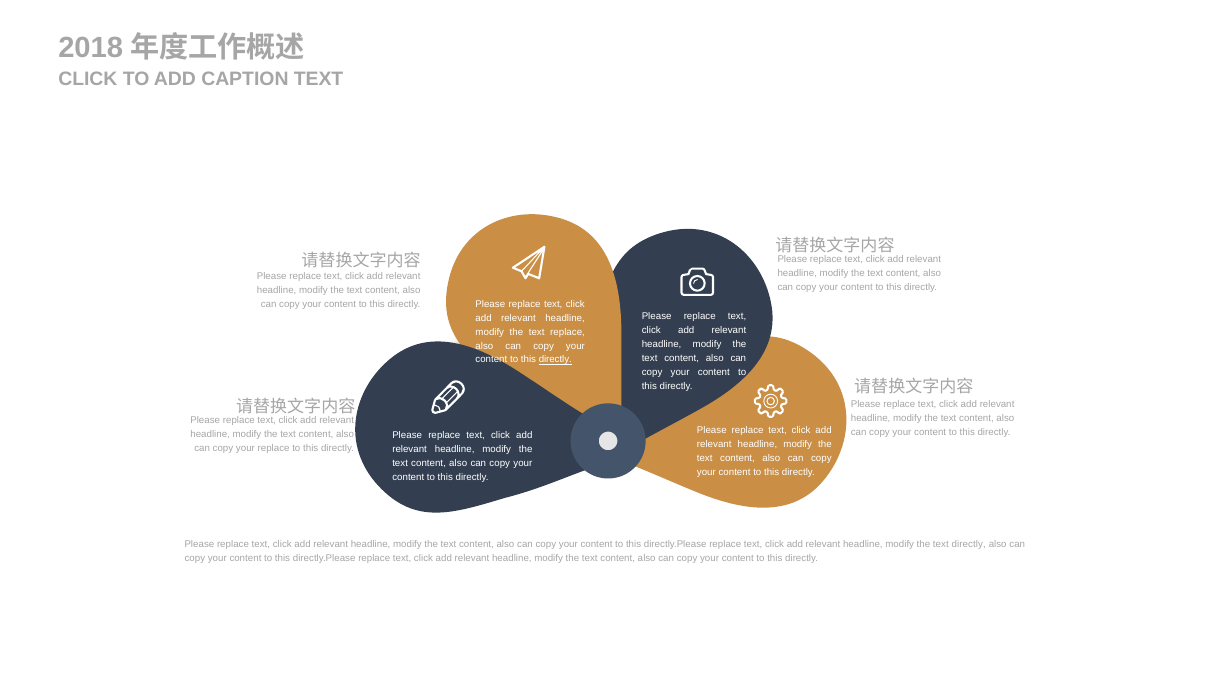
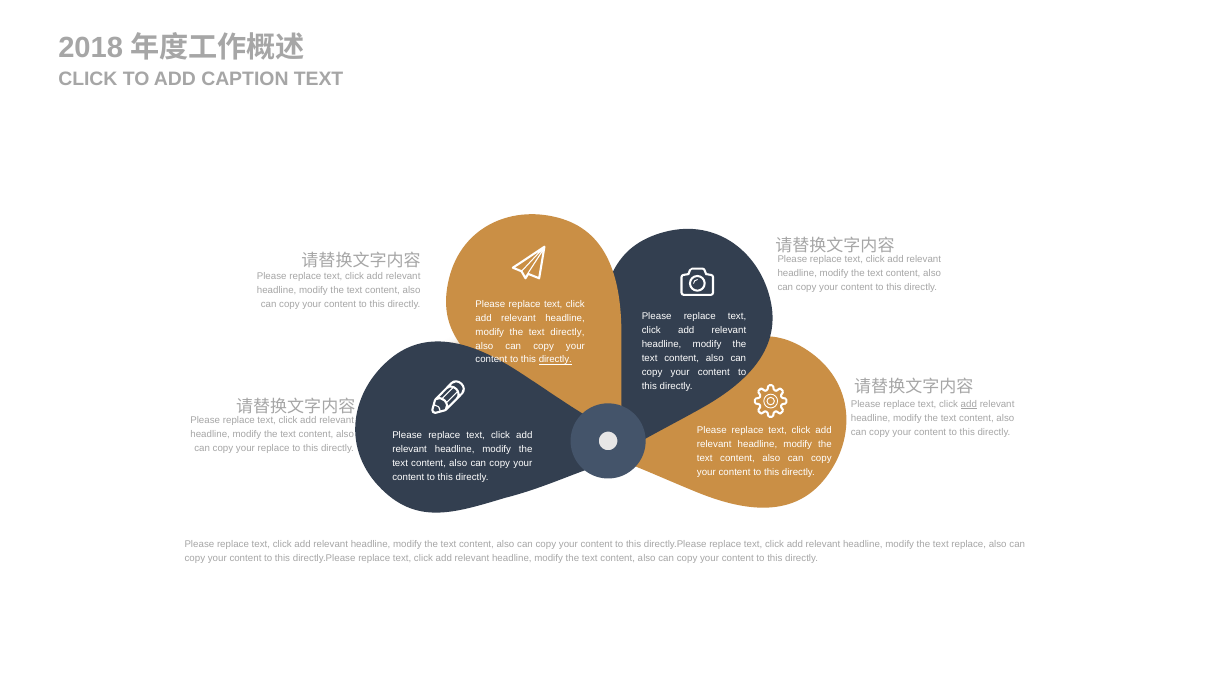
text replace: replace -> directly (568, 332)
add underline: none -> present (969, 404)
text directly: directly -> replace (969, 544)
